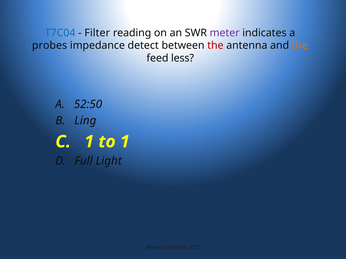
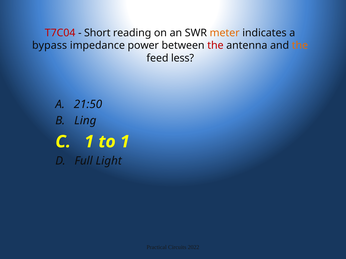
T7C04 colour: blue -> red (60, 33)
Filter: Filter -> Short (97, 33)
meter colour: purple -> orange (225, 33)
probes: probes -> bypass (50, 46)
detect: detect -> power (143, 46)
52:50: 52:50 -> 21:50 (88, 105)
